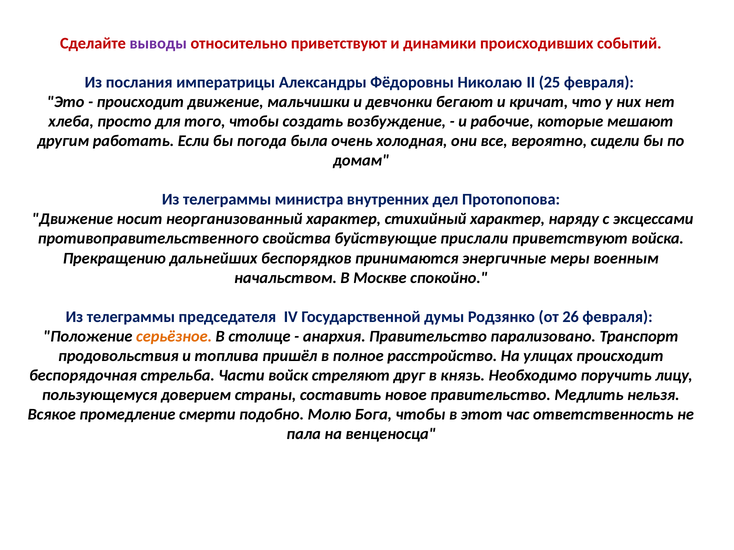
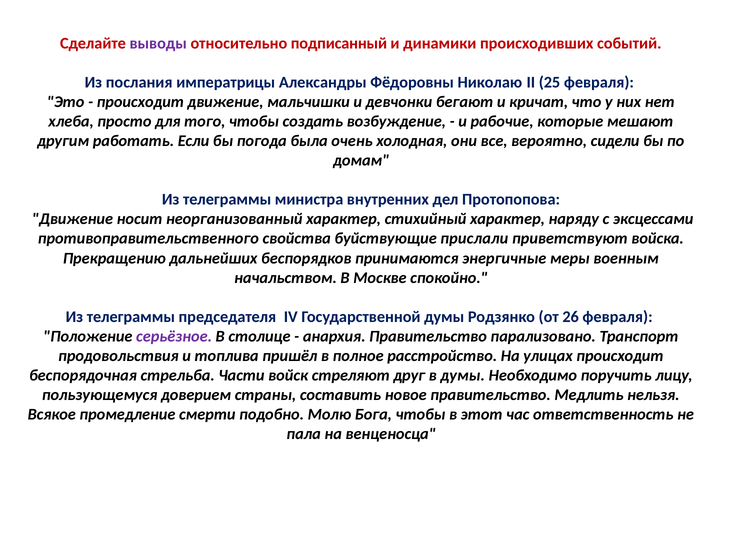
относительно приветствуют: приветствуют -> подписанный (339, 43)
серьёзное colour: orange -> purple (174, 337)
в князь: князь -> думы (463, 376)
